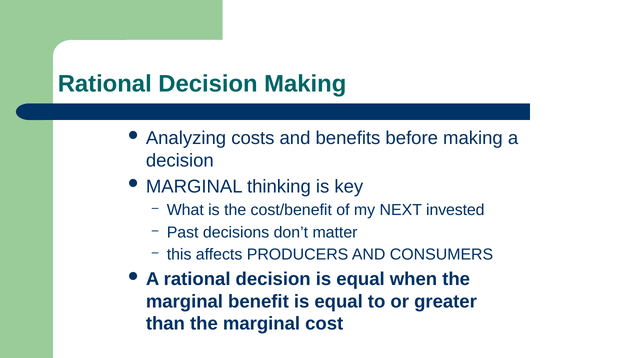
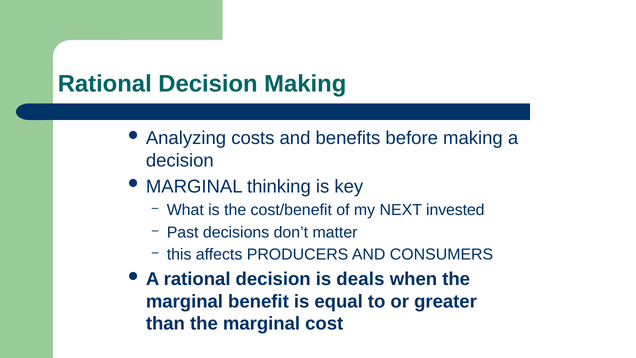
decision is equal: equal -> deals (360, 279)
